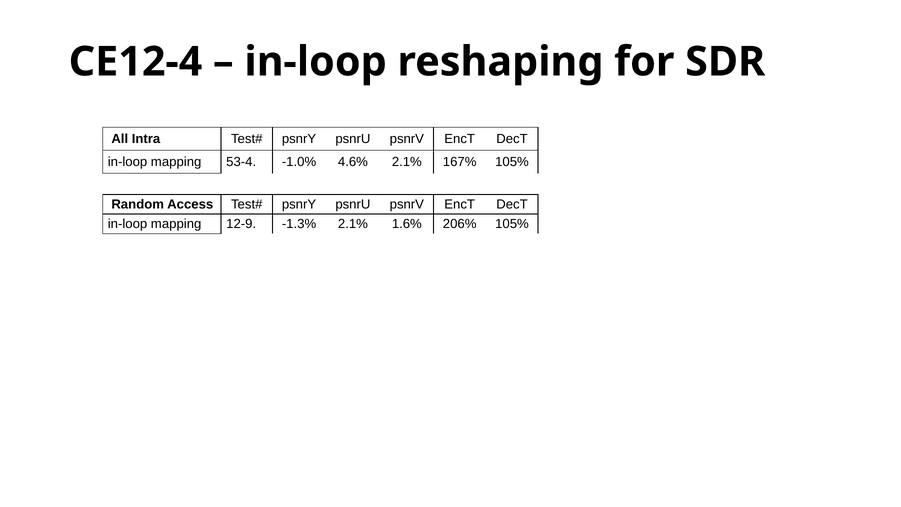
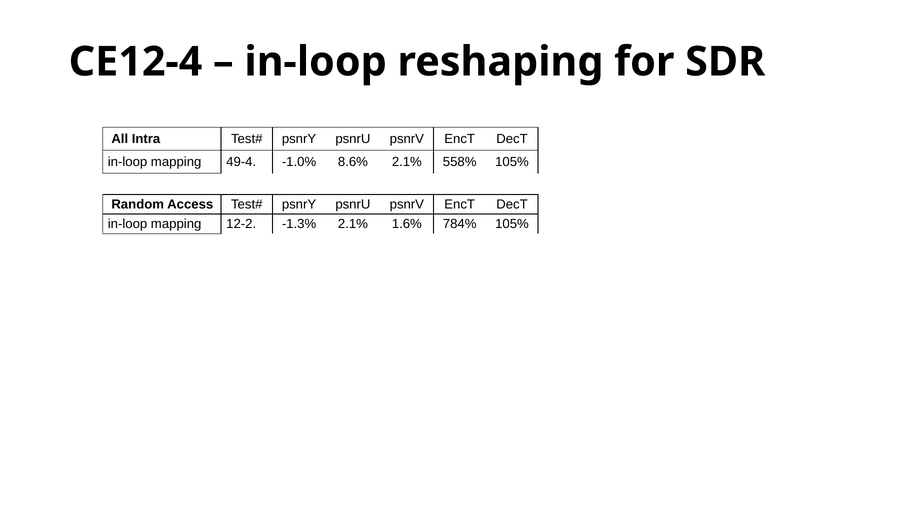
53-4: 53-4 -> 49-4 (241, 162)
4.6%: 4.6% -> 8.6% (353, 162)
167%: 167% -> 558% (460, 162)
12-9: 12-9 -> 12-2 (241, 224)
206%: 206% -> 784% (460, 224)
